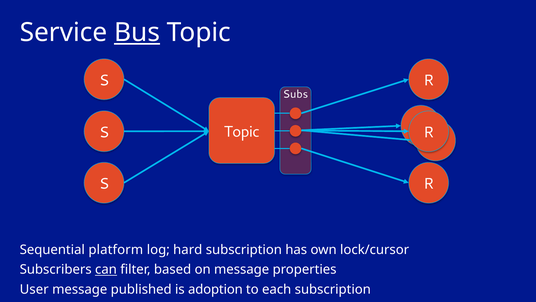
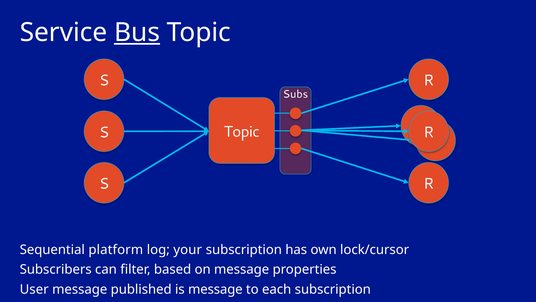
hard: hard -> your (188, 249)
can underline: present -> none (106, 269)
is adoption: adoption -> message (215, 289)
